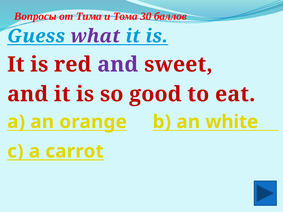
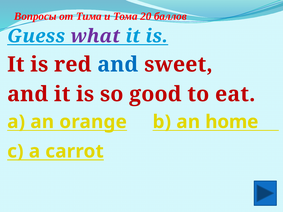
30: 30 -> 20 (146, 16)
and colour: purple -> blue (118, 65)
white: white -> home (232, 122)
